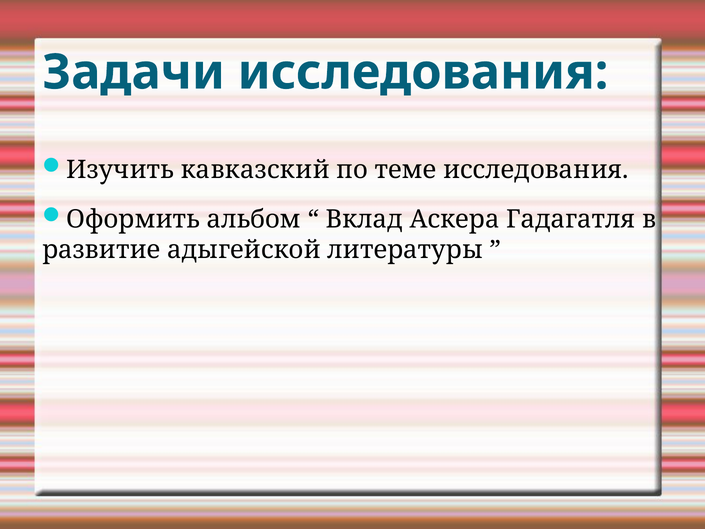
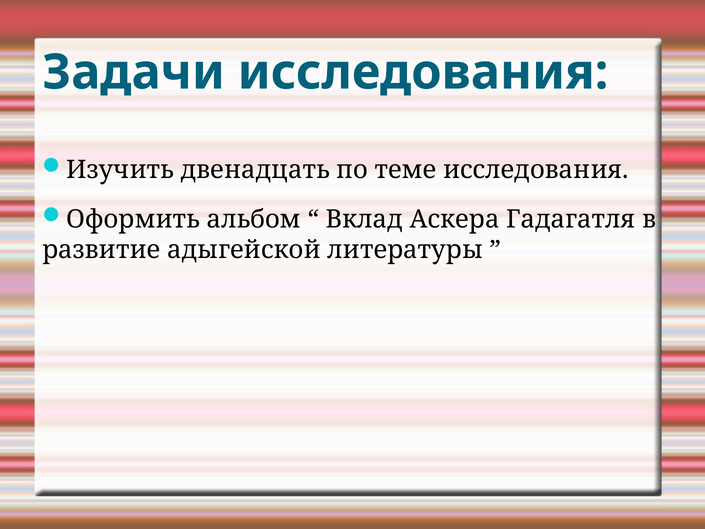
кавказский: кавказский -> двенадцать (255, 170)
